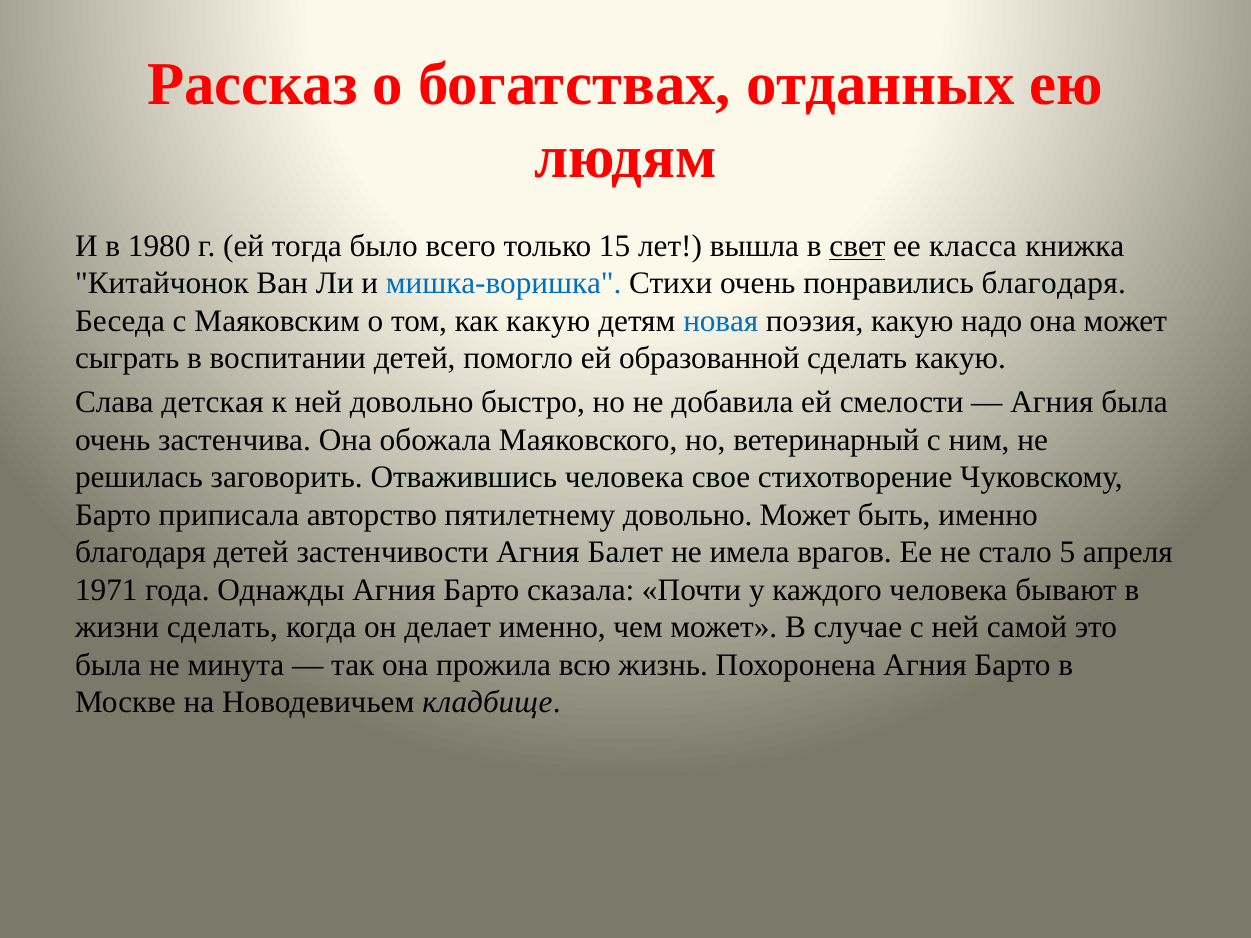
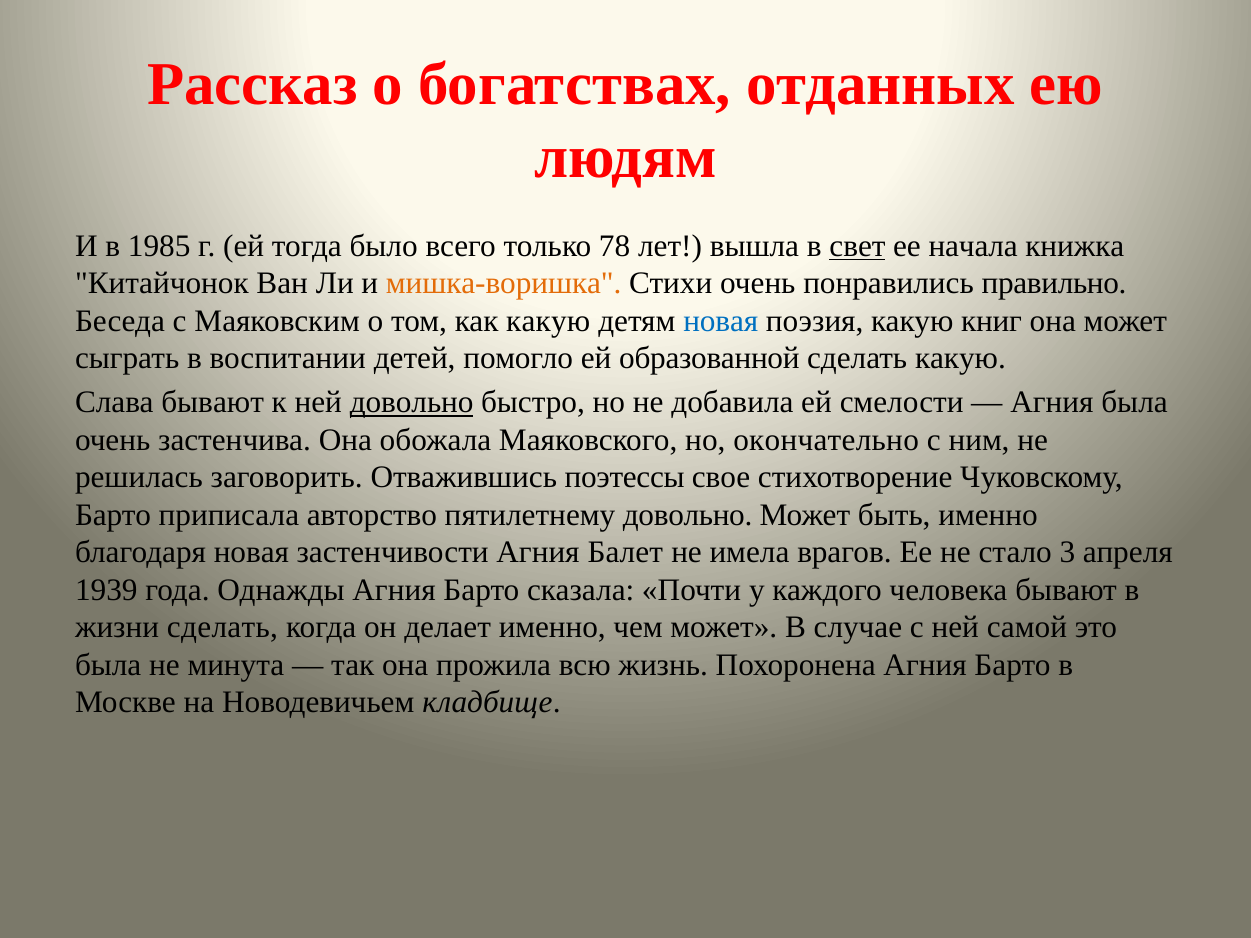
1980: 1980 -> 1985 (159, 246)
15: 15 -> 78 (615, 246)
класса: класса -> начала (973, 246)
мишка-воришка colour: blue -> orange (504, 284)
понравились благодаря: благодаря -> правильно (1054, 284)
надо: надо -> книг (992, 321)
Слава детская: детская -> бывают (213, 403)
довольно underline: none -> present (412, 403)
ветеринарный: ветеринарный -> окончательно (826, 440)
Отважившись человека: человека -> поэтессы (625, 478)
благодаря детей: детей -> новая (251, 553)
5: 5 -> 3 (1067, 553)
1971: 1971 -> 1939 (106, 590)
